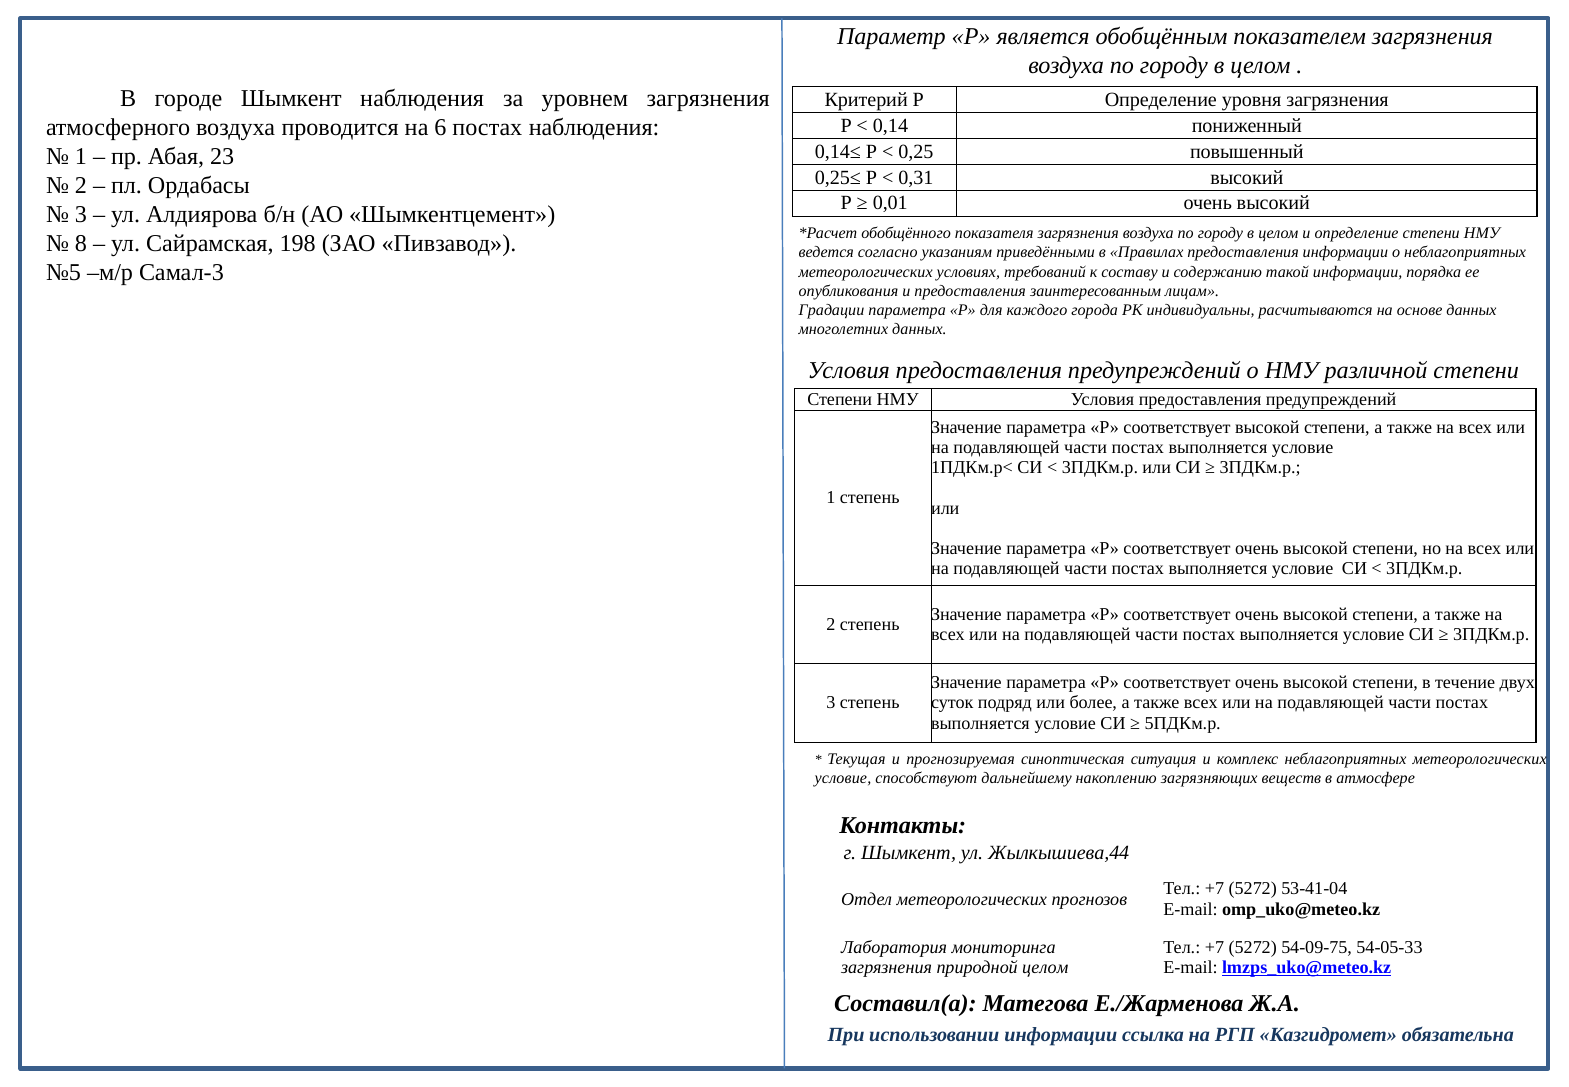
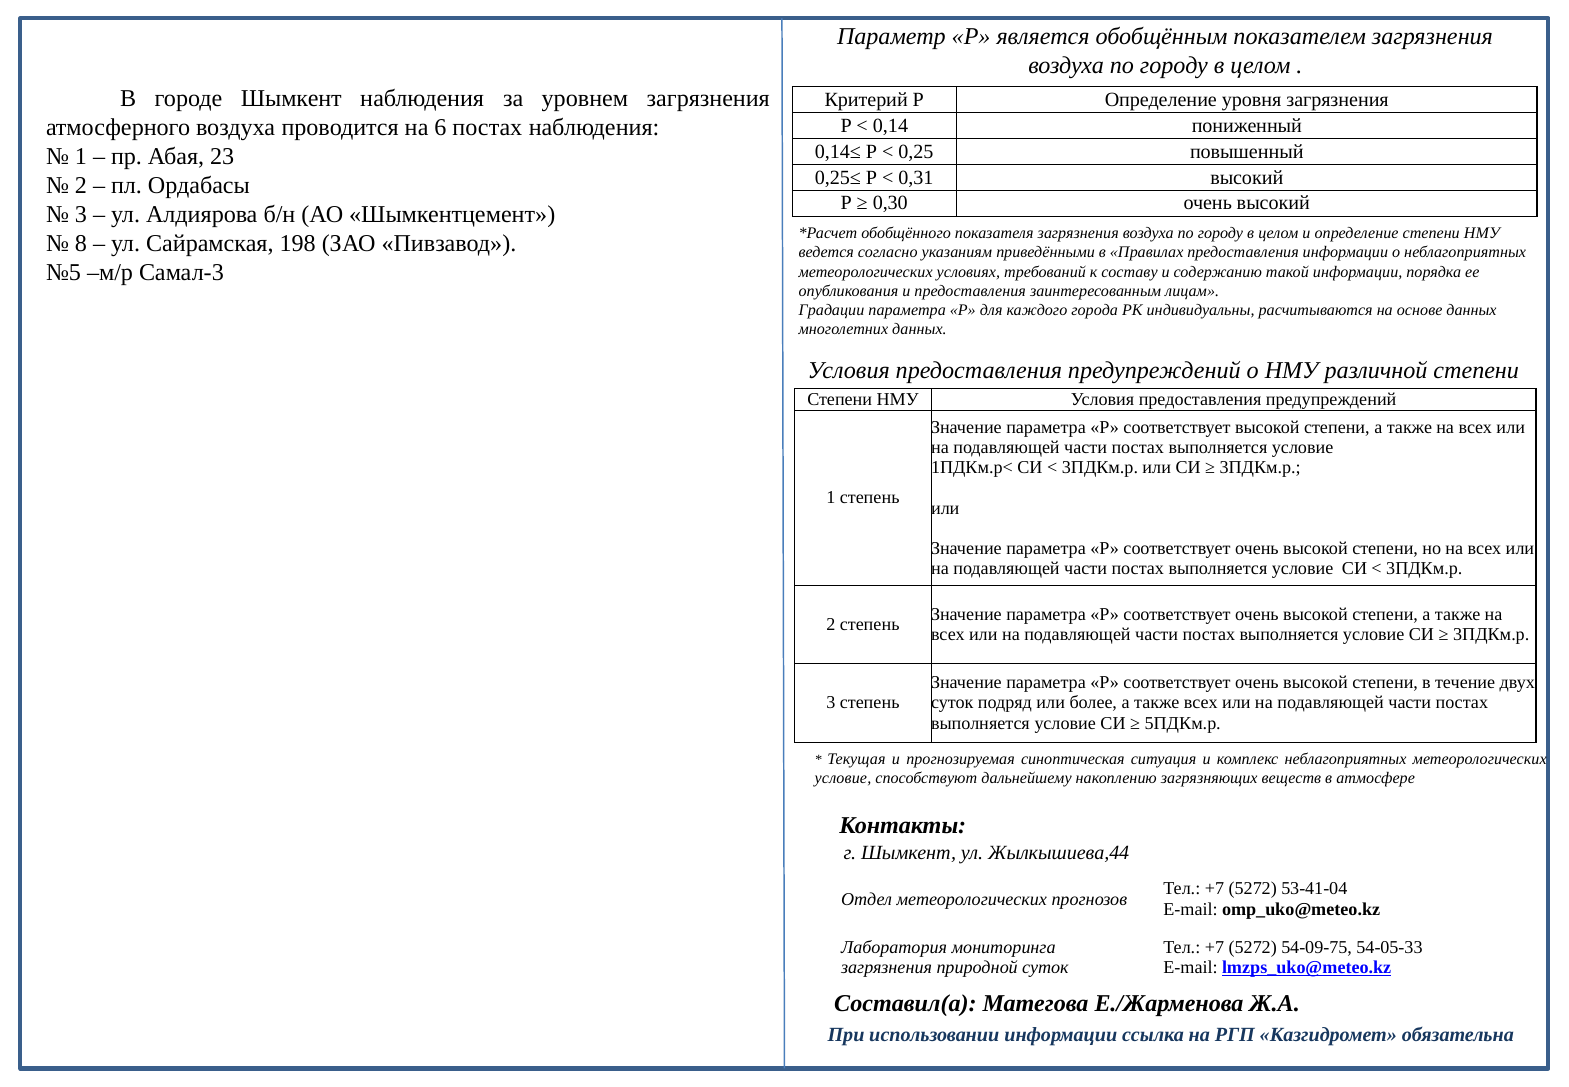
0,01: 0,01 -> 0,30 (890, 203)
природной целом: целом -> суток (1045, 967)
